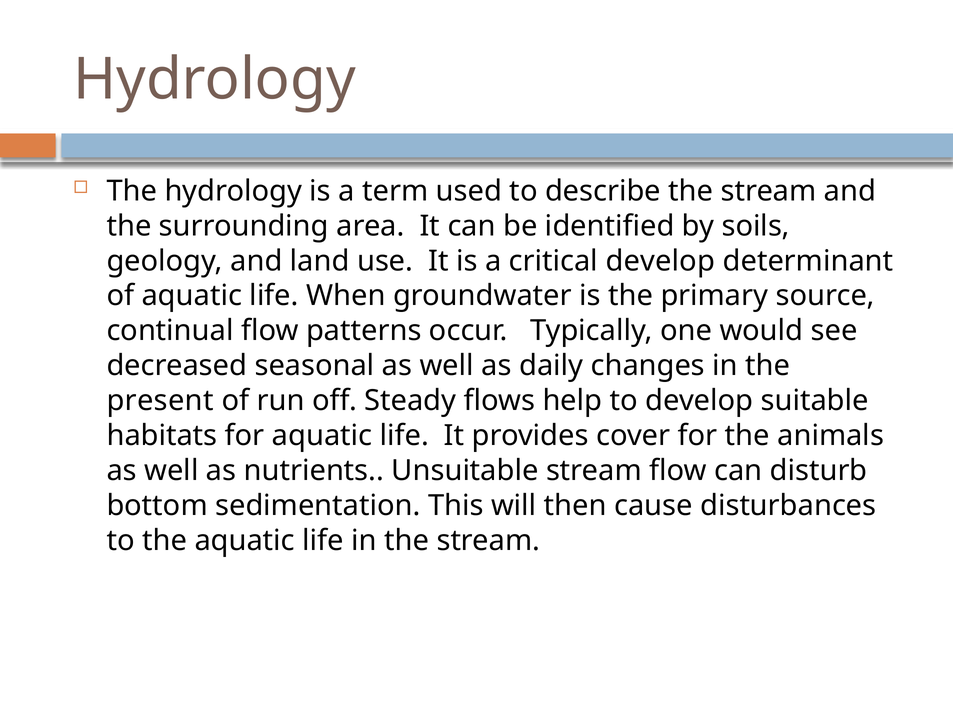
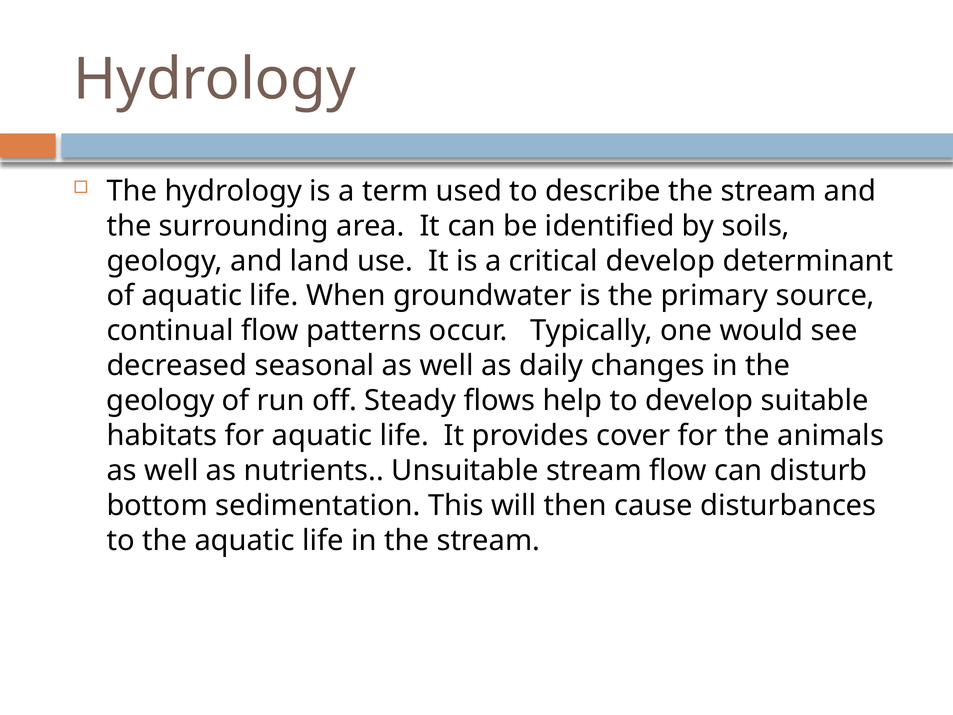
present: present -> geology (160, 401)
